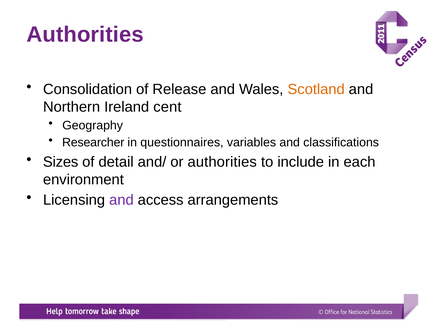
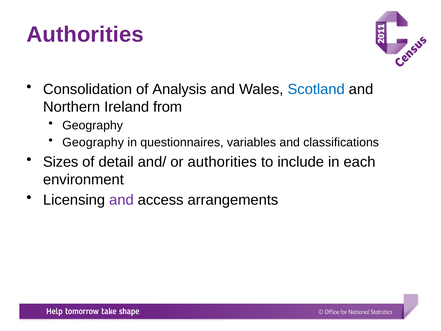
Release: Release -> Analysis (179, 89)
Scotland colour: orange -> blue (316, 89)
cent: cent -> from (168, 107)
Researcher: Researcher -> Geography (93, 142)
